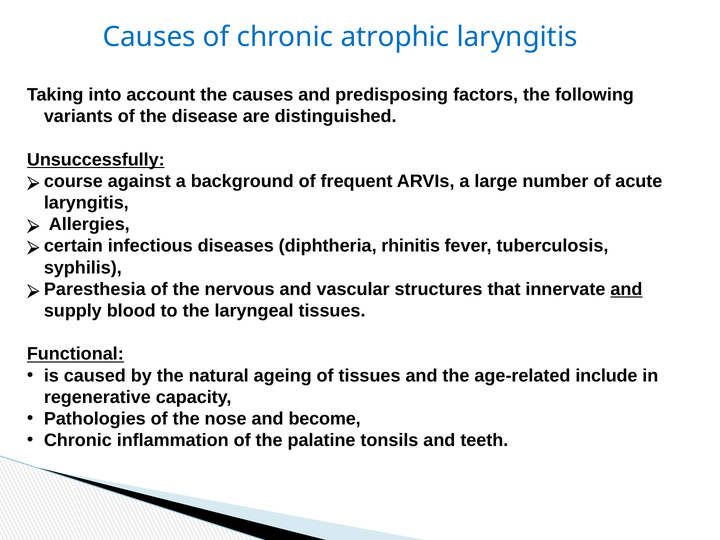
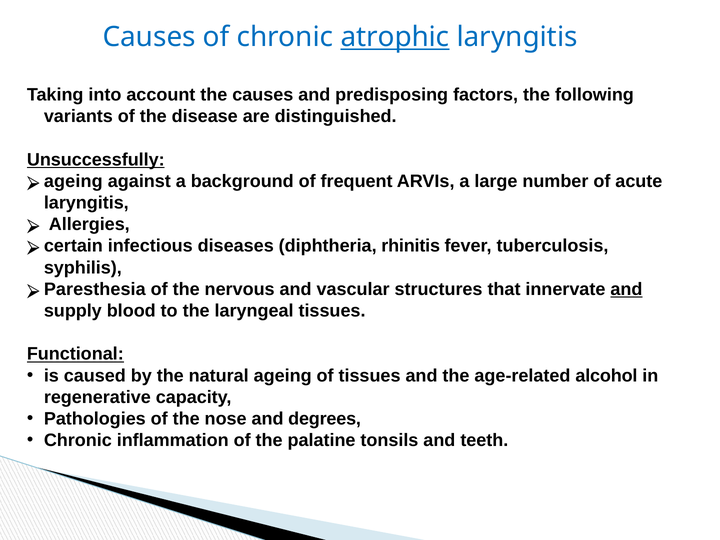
atrophic underline: none -> present (395, 37)
course: course -> ageing (73, 181)
include: include -> alcohol (606, 376)
become: become -> degrees (325, 419)
